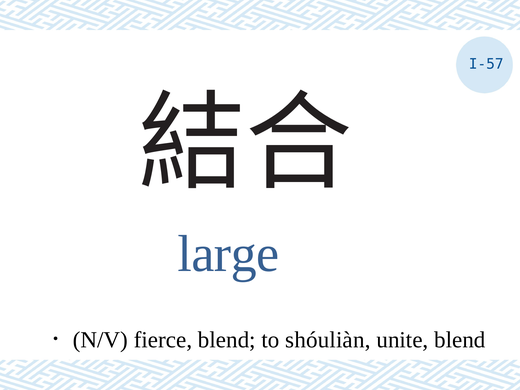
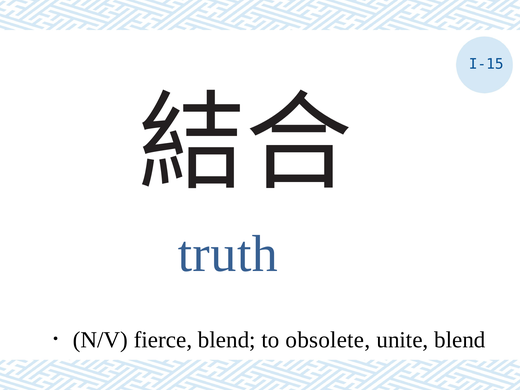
I-57: I-57 -> I-15 (486, 64)
large: large -> truth (228, 254)
shóuliàn: shóuliàn -> obsolete (328, 340)
